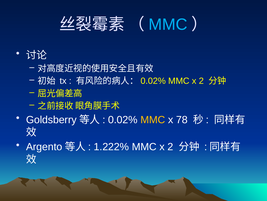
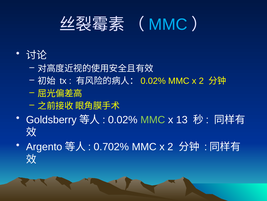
MMC colour: yellow -> light green (153, 119)
78: 78 -> 13 (182, 119)
1.222%: 1.222% -> 0.702% (111, 146)
